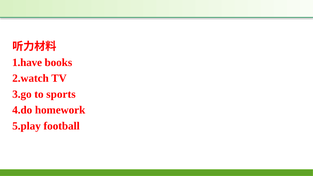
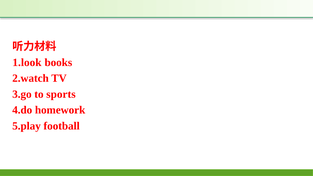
1.have: 1.have -> 1.look (27, 62)
